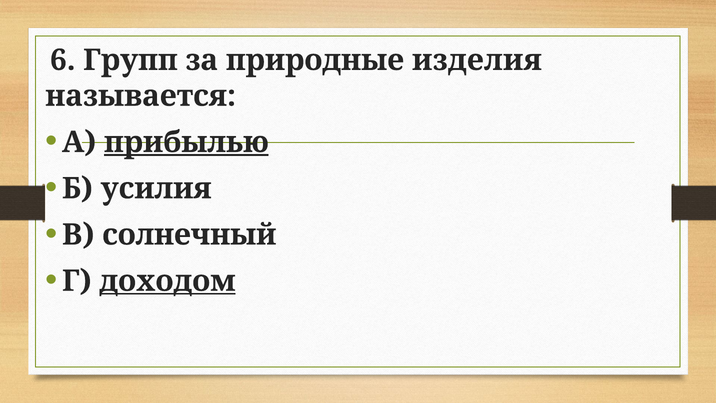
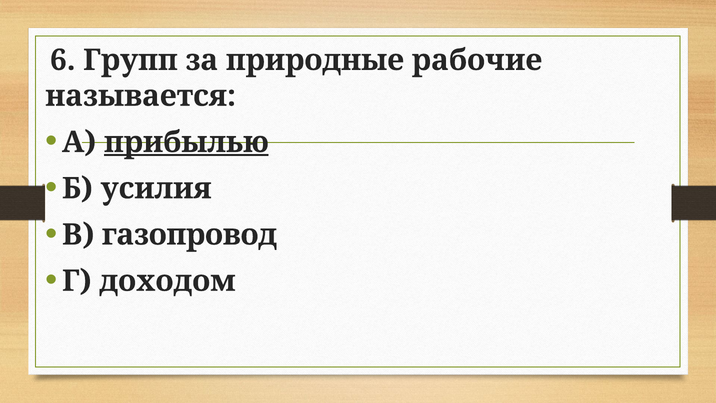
изделия: изделия -> рабочие (477, 60)
солнечный: солнечный -> газопровод (189, 235)
доходом underline: present -> none (168, 281)
